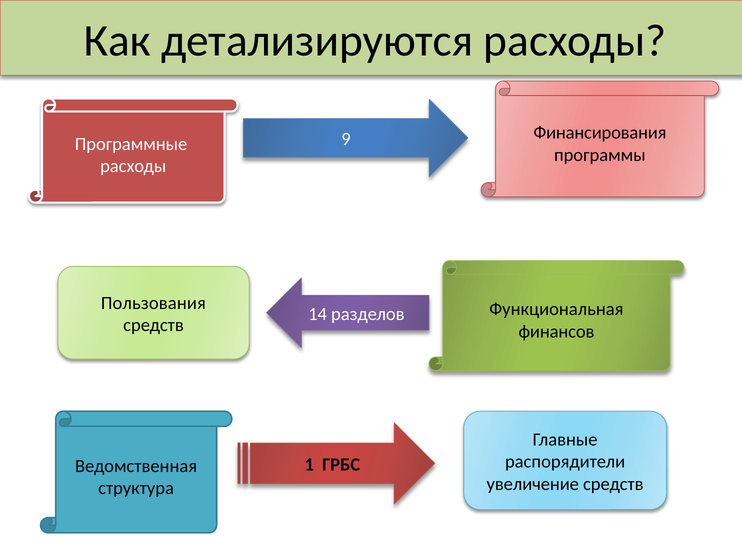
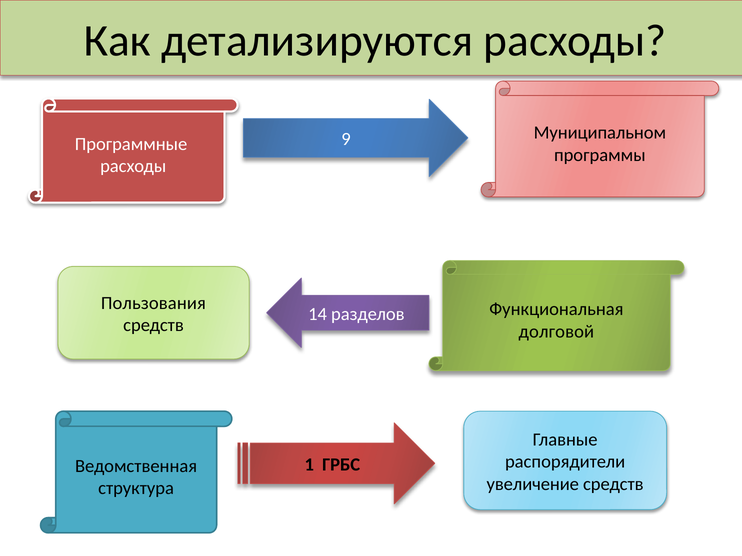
Финансирования: Финансирования -> Муниципальном (600, 133)
финансов: финансов -> долговой (556, 332)
